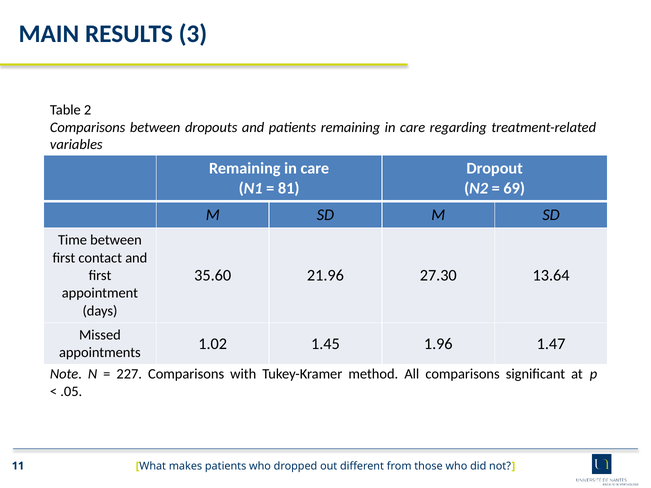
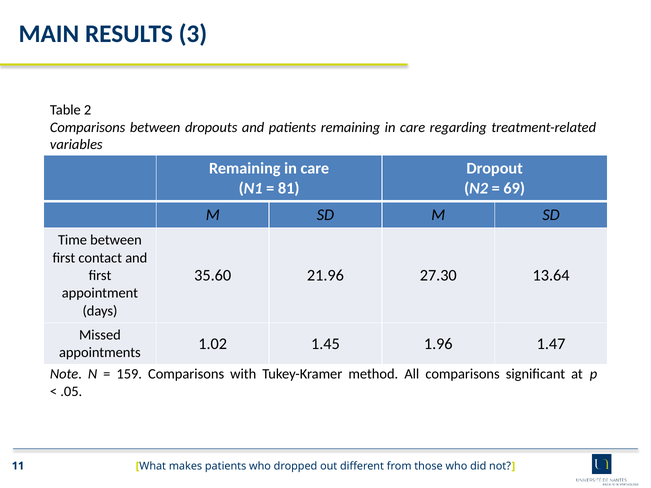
227: 227 -> 159 (129, 374)
